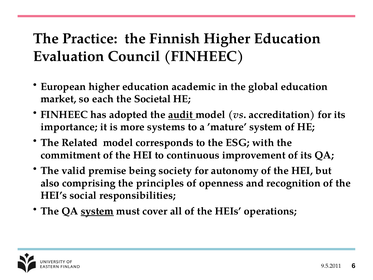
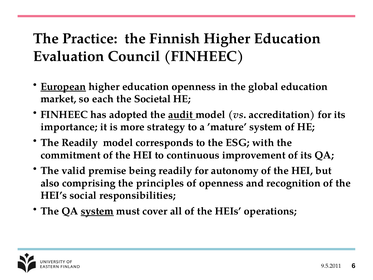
European underline: none -> present (63, 87)
education academic: academic -> openness (194, 87)
systems: systems -> strategy (166, 127)
The Related: Related -> Readily (80, 143)
being society: society -> readily (175, 170)
